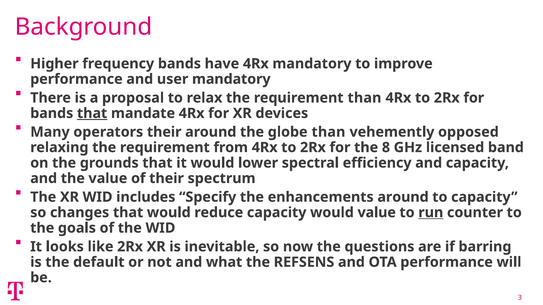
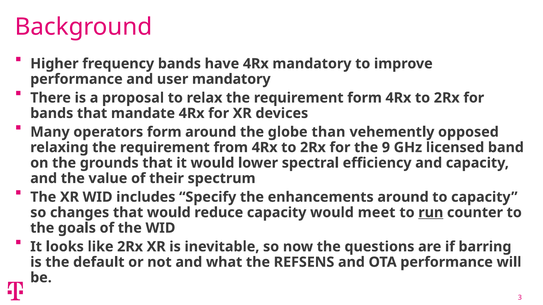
requirement than: than -> form (365, 98)
that underline: present -> none (92, 113)
operators their: their -> form (164, 132)
8: 8 -> 9 (386, 148)
would value: value -> meet (377, 213)
